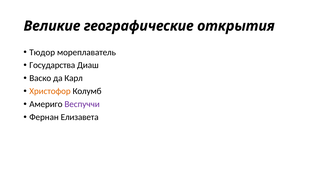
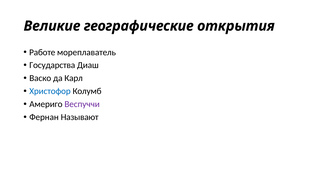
Тюдор: Тюдор -> Работе (42, 52)
Христофор colour: orange -> blue (50, 91)
Елизавета: Елизавета -> Называют (80, 117)
